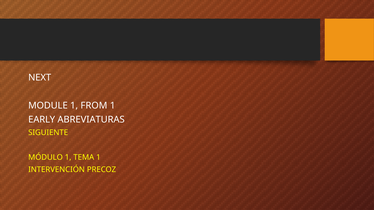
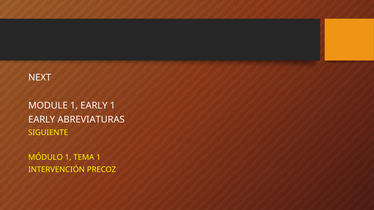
MODULE 1 FROM: FROM -> EARLY (94, 106)
